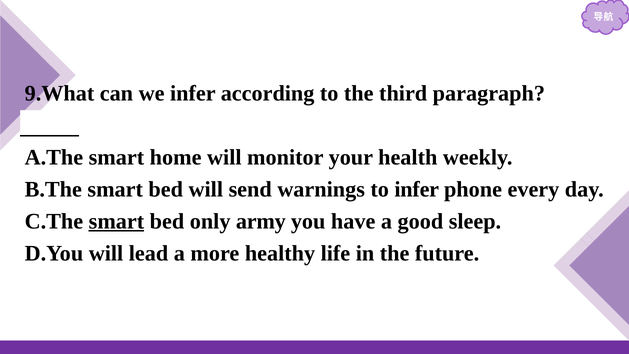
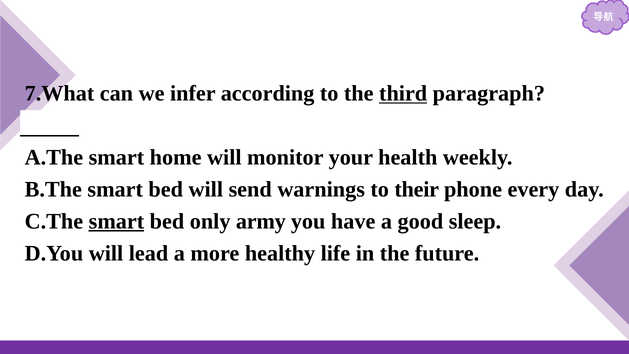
9.What: 9.What -> 7.What (59, 93)
third underline: none -> present (403, 93)
to infer: infer -> their (417, 189)
